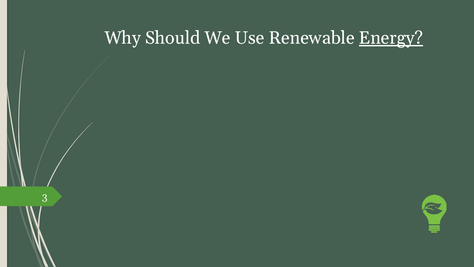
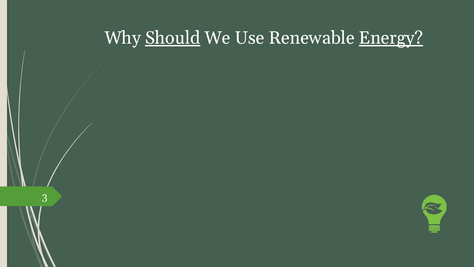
Should underline: none -> present (173, 38)
